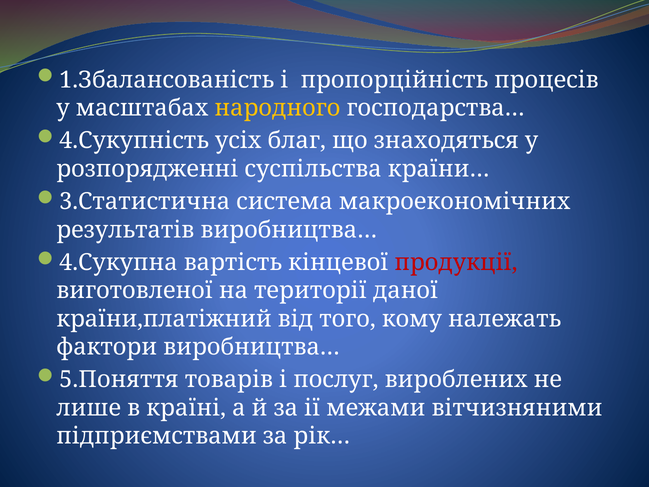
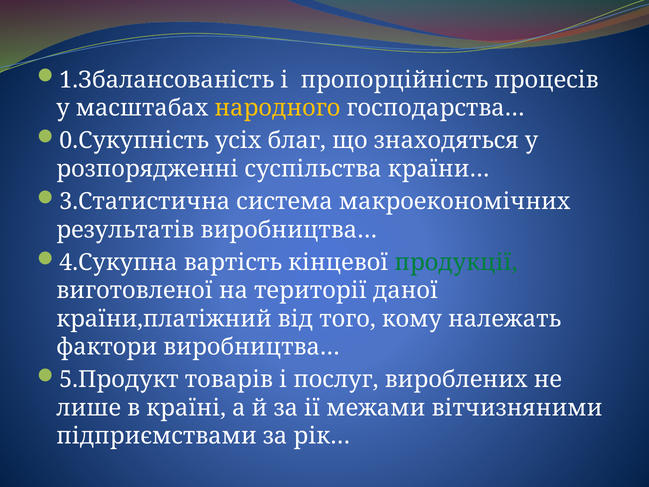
4.Сукупність: 4.Сукупність -> 0.Сукупність (134, 141)
продукції colour: red -> green (456, 262)
5.Поняття: 5.Поняття -> 5.Продукт (119, 380)
